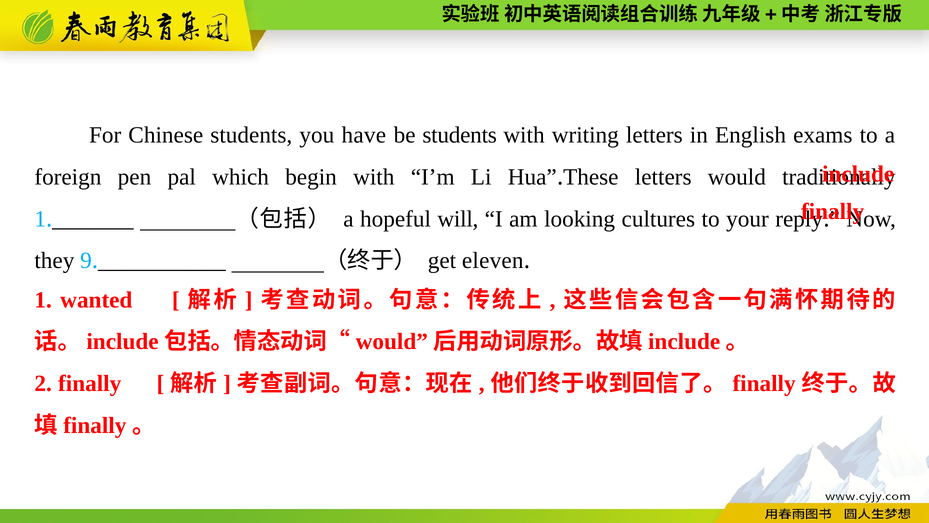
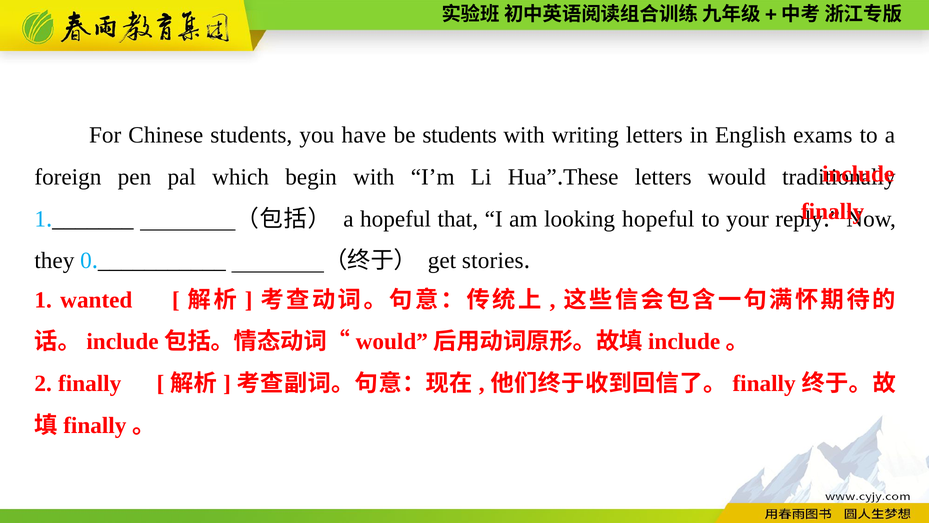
will: will -> that (458, 219)
looking cultures: cultures -> hopeful (658, 219)
9: 9 -> 0 (86, 261)
eleven: eleven -> stories (493, 261)
